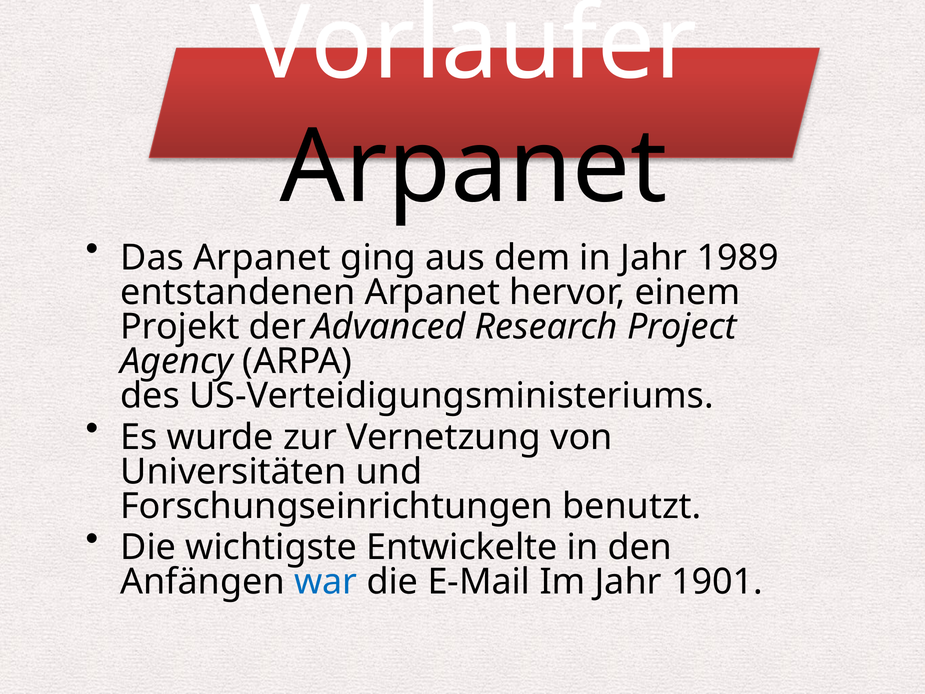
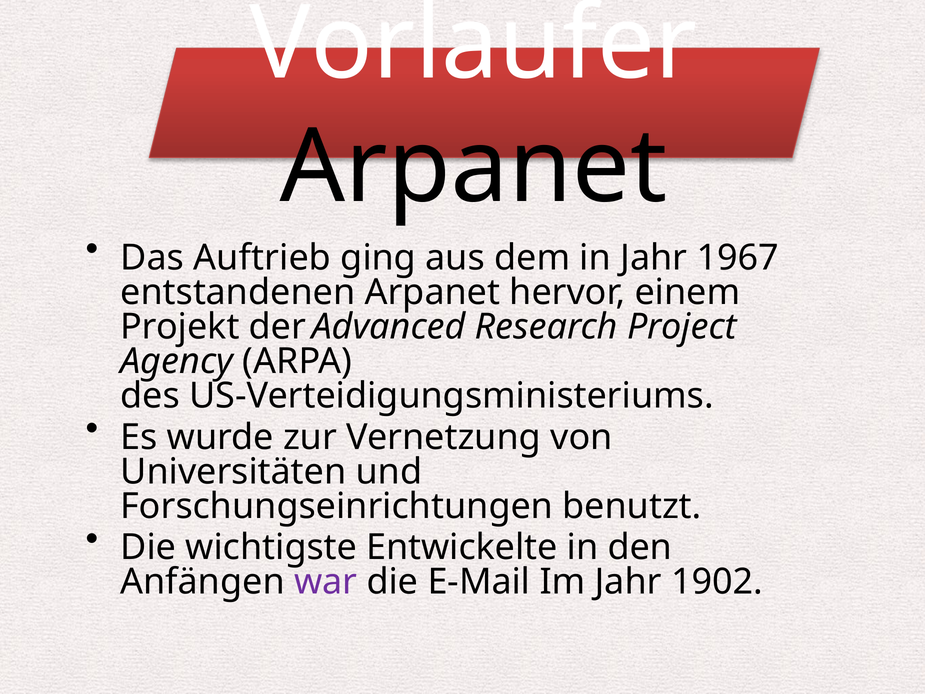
Das Arpanet: Arpanet -> Auftrieb (262, 258)
1989: 1989 -> 1967 (738, 258)
war colour: blue -> purple (326, 582)
1901: 1901 -> 1902 (717, 582)
